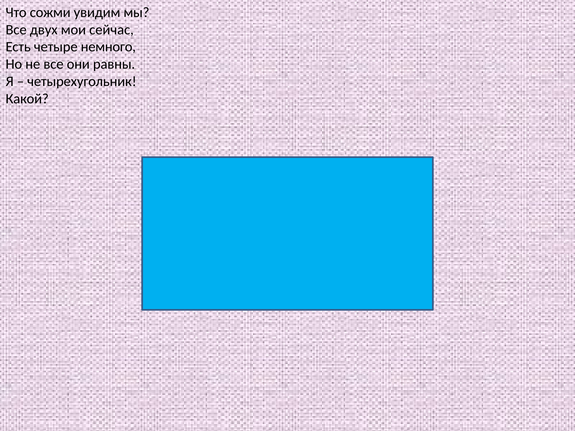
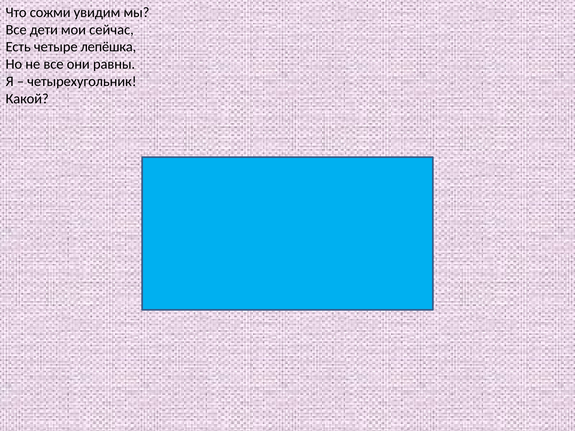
двух: двух -> дети (44, 30)
немного: немного -> лепёшка (108, 47)
